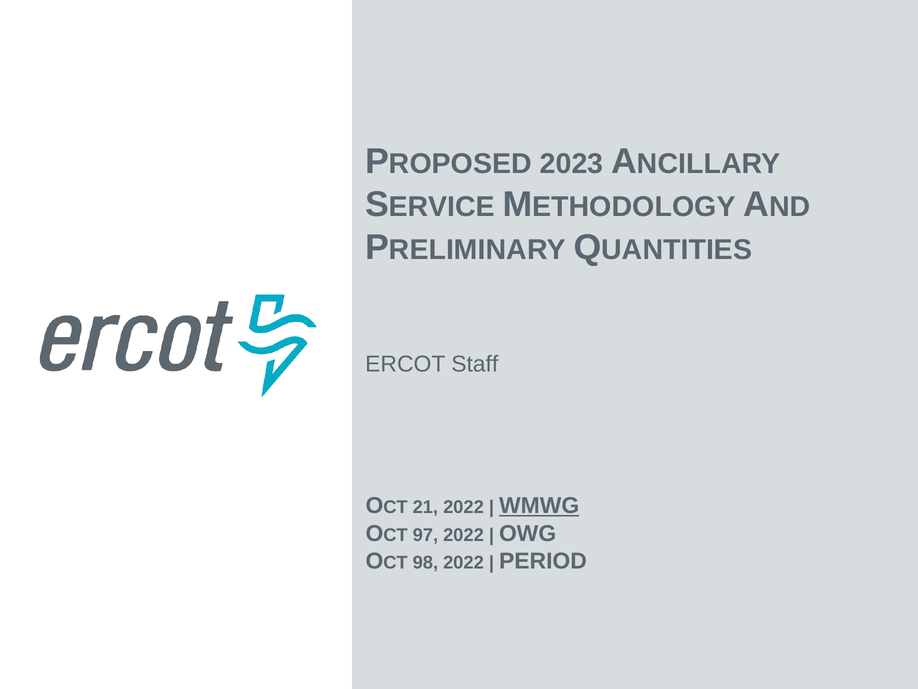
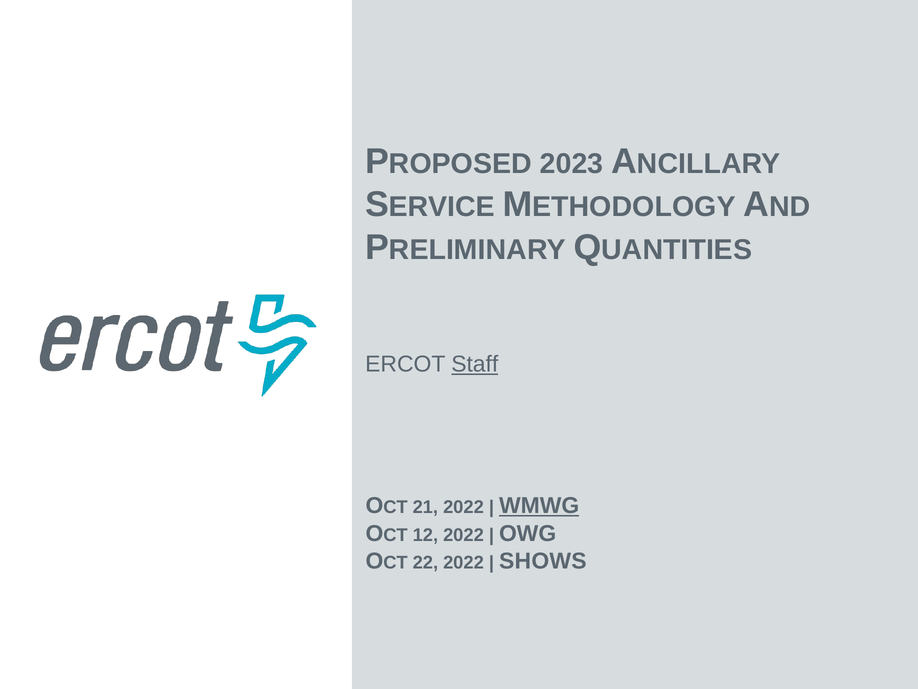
Staff underline: none -> present (475, 364)
97: 97 -> 12 (425, 535)
98: 98 -> 22 (425, 562)
PERIOD: PERIOD -> SHOWS (543, 561)
